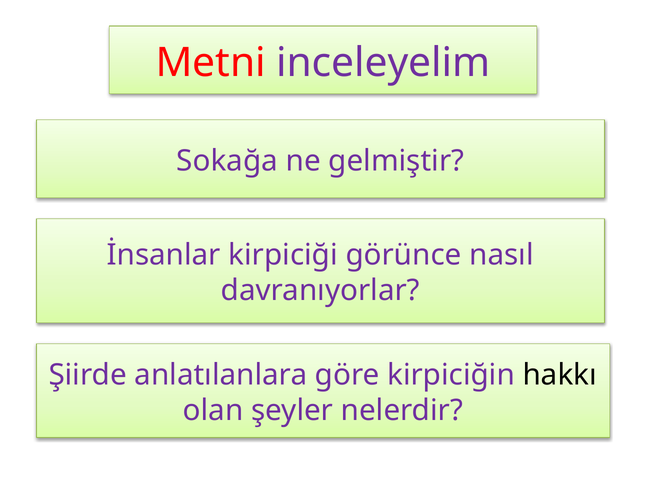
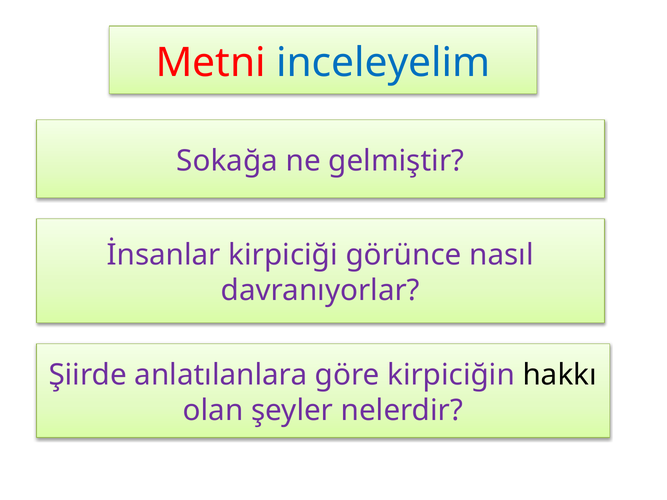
inceleyelim colour: purple -> blue (383, 63)
